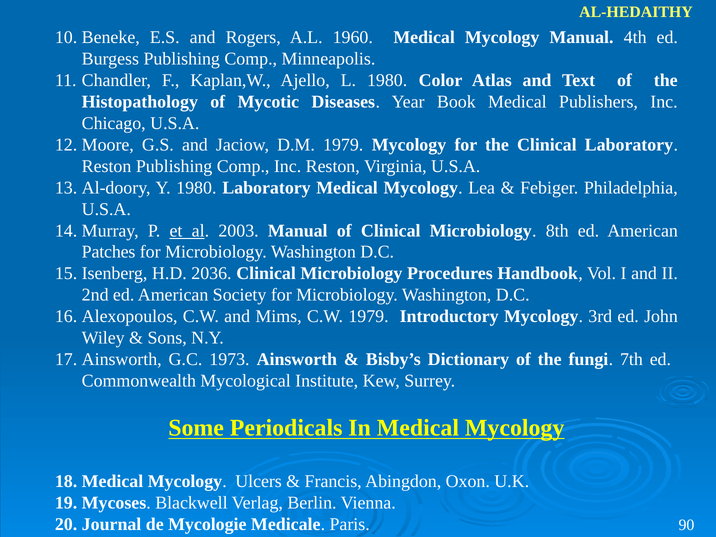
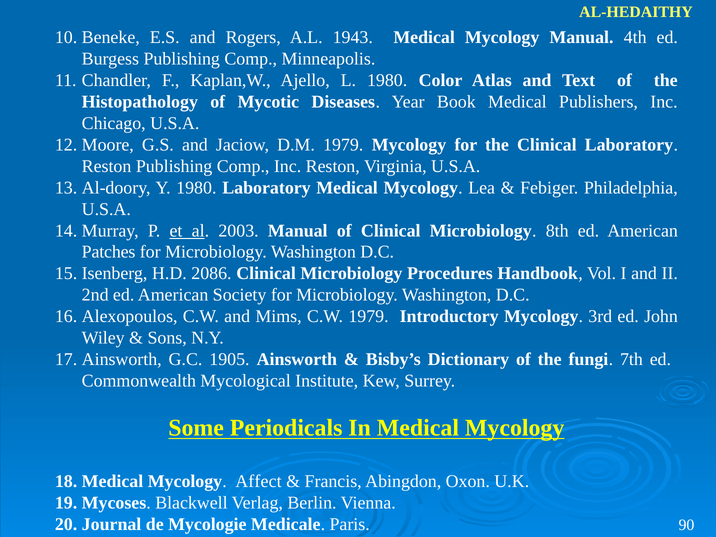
1960: 1960 -> 1943 (353, 37)
2036: 2036 -> 2086 (211, 274)
1973: 1973 -> 1905 (229, 359)
Ulcers: Ulcers -> Affect (258, 481)
